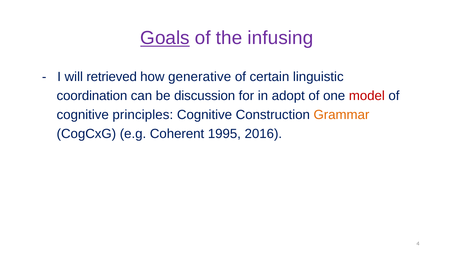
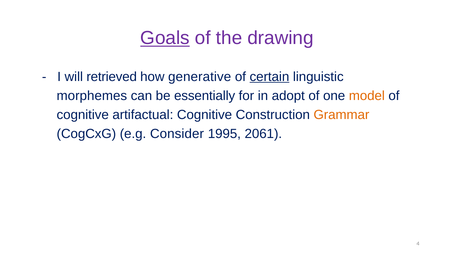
infusing: infusing -> drawing (281, 38)
certain underline: none -> present (269, 77)
coordination: coordination -> morphemes (92, 96)
discussion: discussion -> essentially (205, 96)
model colour: red -> orange (367, 96)
principles: principles -> artifactual (143, 115)
Coherent: Coherent -> Consider (177, 134)
2016: 2016 -> 2061 (263, 134)
